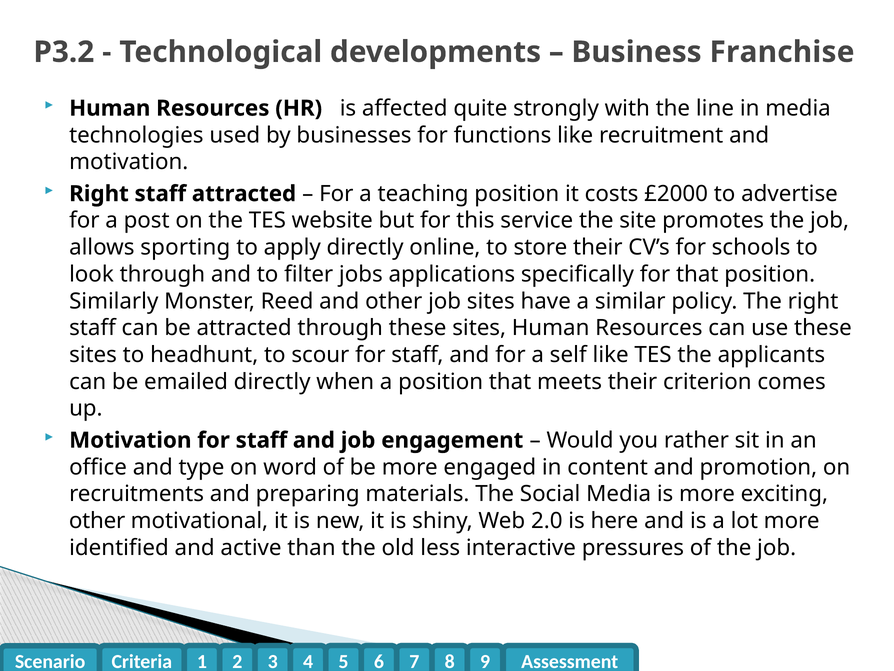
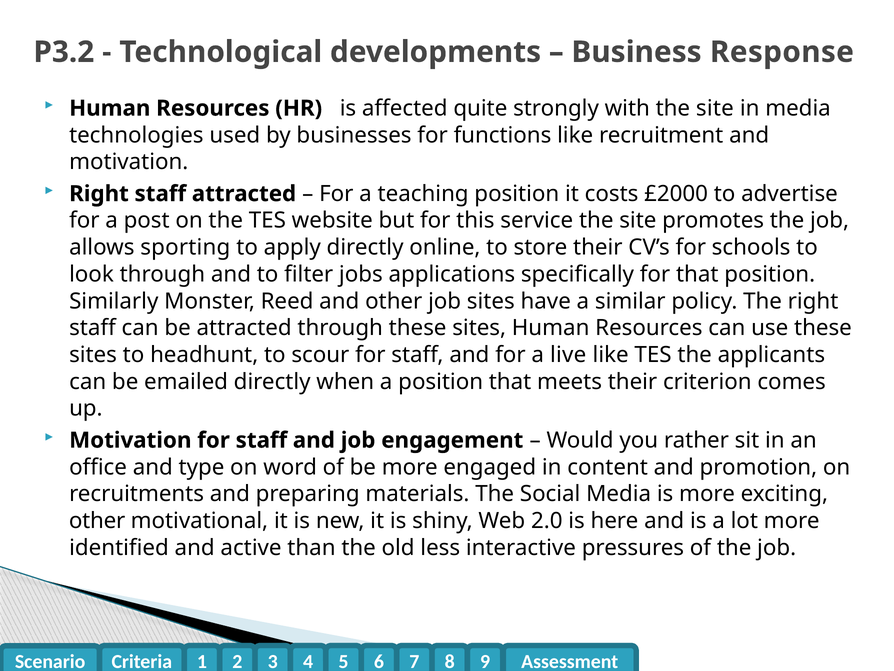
Franchise: Franchise -> Response (782, 52)
with the line: line -> site (715, 108)
self: self -> live (568, 355)
